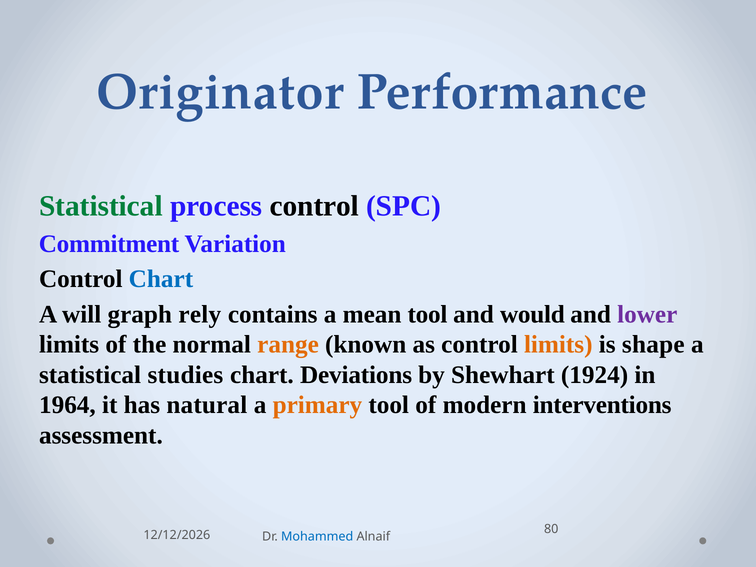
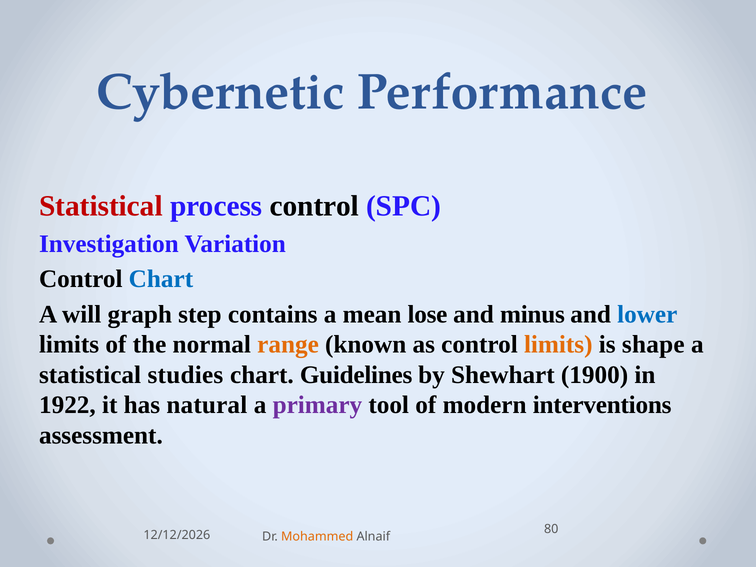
Originator: Originator -> Cybernetic (220, 92)
Statistical colour: green -> red (101, 206)
Commitment: Commitment -> Investigation (109, 244)
rely: rely -> step (200, 314)
mean tool: tool -> lose (427, 314)
would: would -> minus (532, 314)
lower colour: purple -> blue (647, 314)
Deviations: Deviations -> Guidelines (356, 375)
1924: 1924 -> 1900 (595, 375)
1964: 1964 -> 1922 (67, 405)
primary colour: orange -> purple (317, 405)
Mohammed colour: blue -> orange (317, 536)
